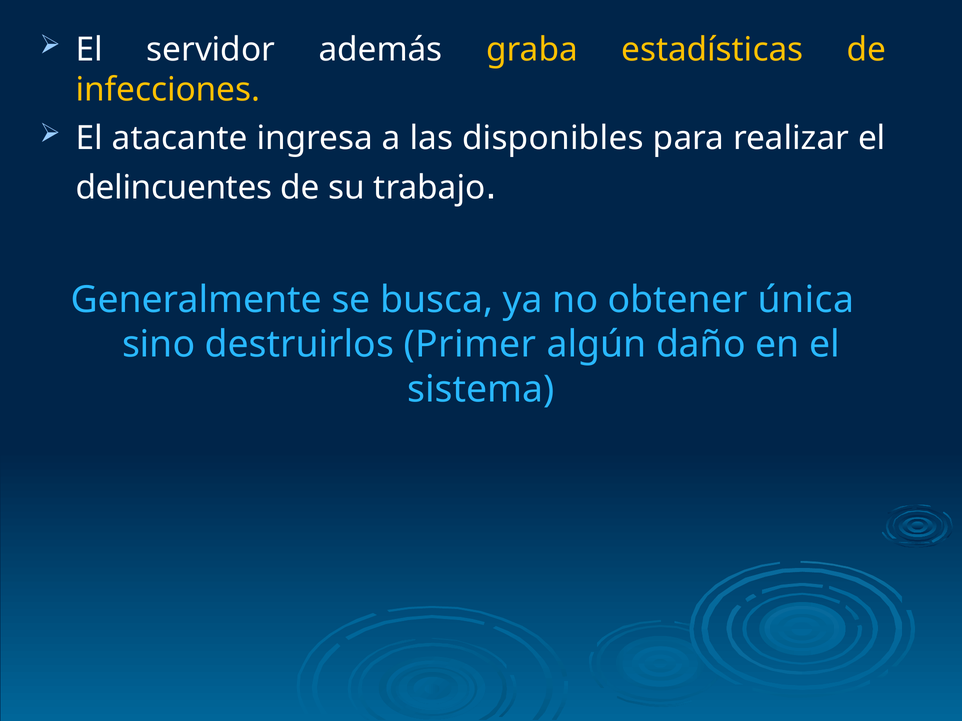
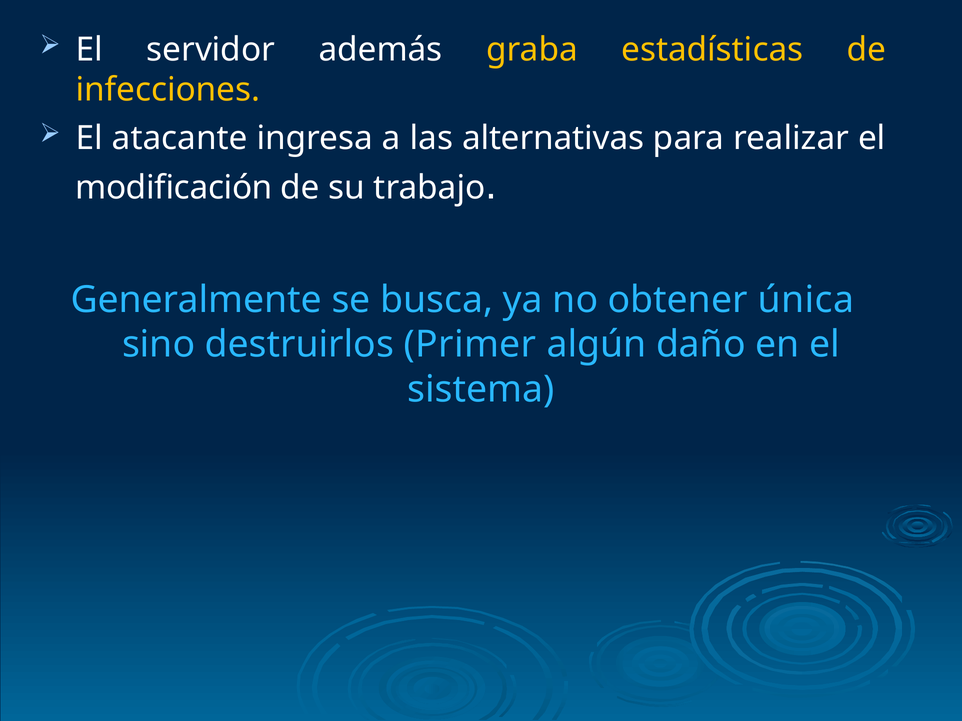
disponibles: disponibles -> alternativas (553, 138)
delincuentes: delincuentes -> modificación (174, 188)
